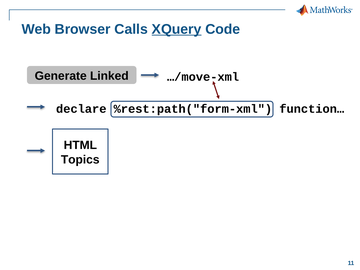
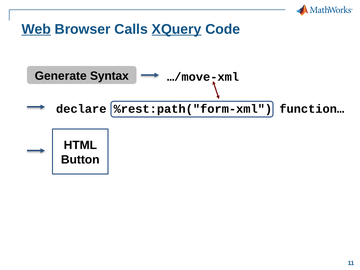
Web underline: none -> present (36, 29)
Linked: Linked -> Syntax (109, 76)
Topics: Topics -> Button (80, 160)
